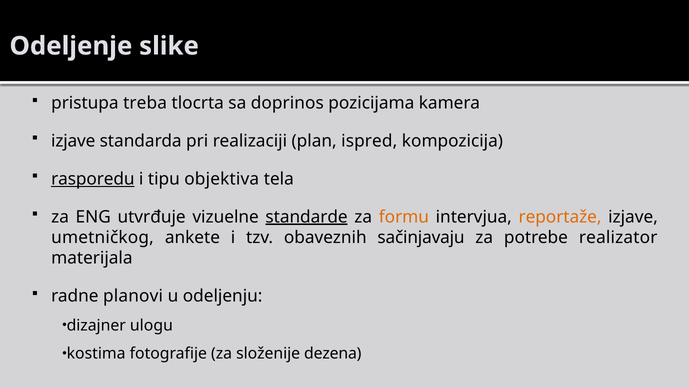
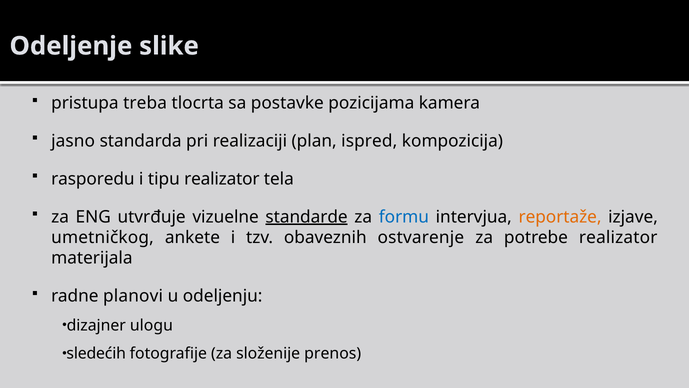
doprinos: doprinos -> postavke (287, 103)
izjave: izjave -> jasno (73, 141)
rasporedu underline: present -> none (93, 179)
tipu objektiva: objektiva -> realizator (222, 179)
formu colour: orange -> blue (404, 217)
sačinjavaju: sačinjavaju -> ostvarenje (421, 237)
kostima: kostima -> sledećih (96, 353)
dezena: dezena -> prenos (333, 353)
